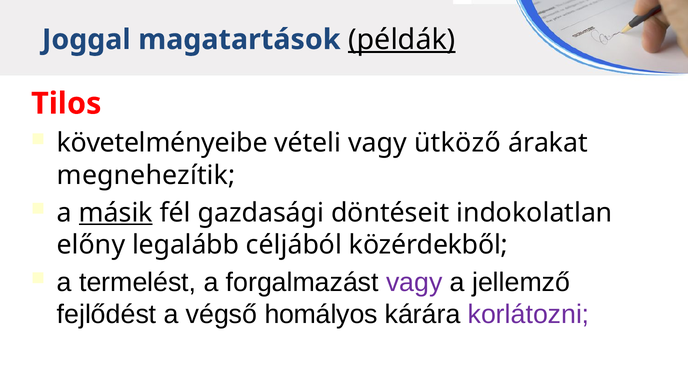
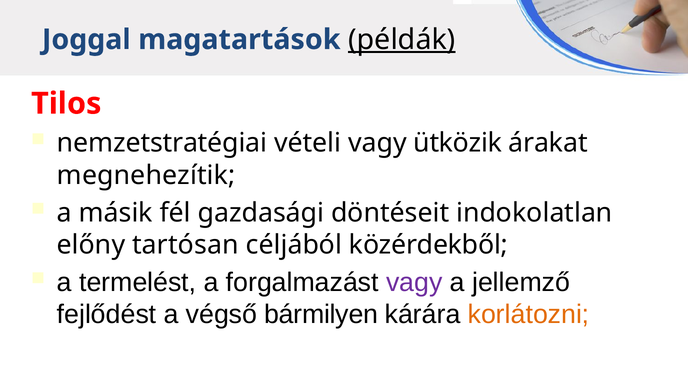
követelményeibe: követelményeibe -> nemzetstratégiai (162, 143)
ütköző: ütköző -> ütközik (458, 143)
másik underline: present -> none (116, 213)
legalább: legalább -> tartósan (185, 245)
homályos: homályos -> bármilyen (321, 314)
korlátozni colour: purple -> orange (529, 314)
